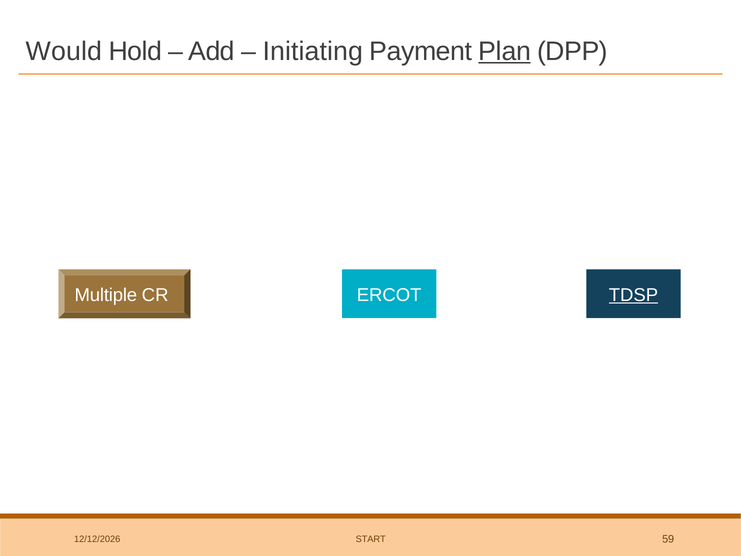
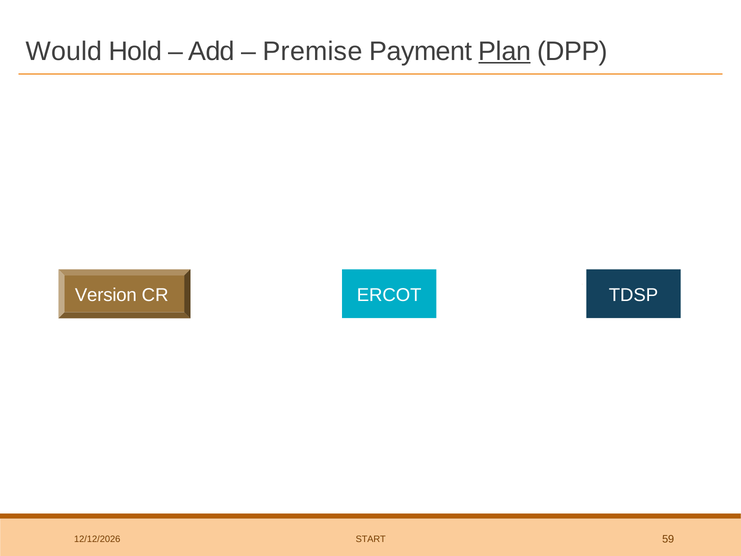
Initiating: Initiating -> Premise (313, 51)
TDSP underline: present -> none (633, 295)
Multiple: Multiple -> Version (106, 295)
